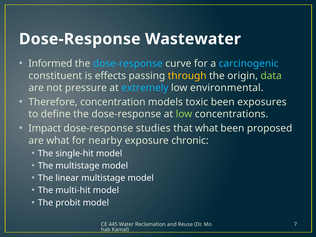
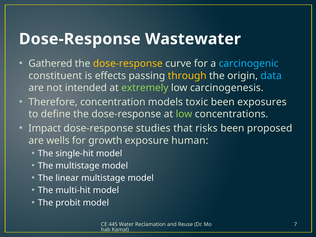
Informed: Informed -> Gathered (50, 64)
dose-response colour: light blue -> yellow (128, 64)
data colour: light green -> light blue (271, 76)
pressure: pressure -> intended (86, 88)
extremely colour: light blue -> light green (145, 88)
environmental: environmental -> carcinogenesis (227, 88)
that what: what -> risks (206, 128)
are what: what -> wells (58, 140)
nearby: nearby -> growth (105, 140)
chronic: chronic -> human (190, 140)
